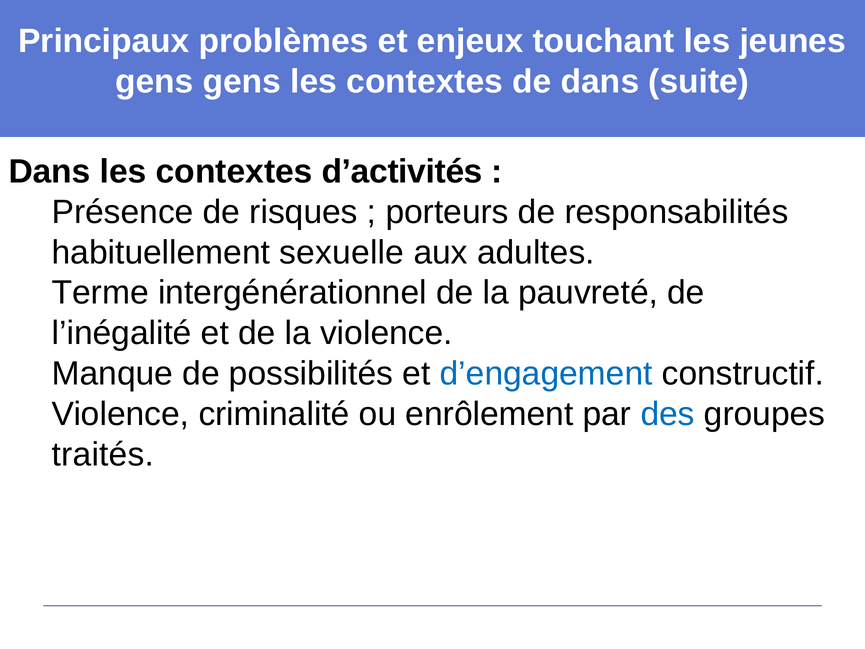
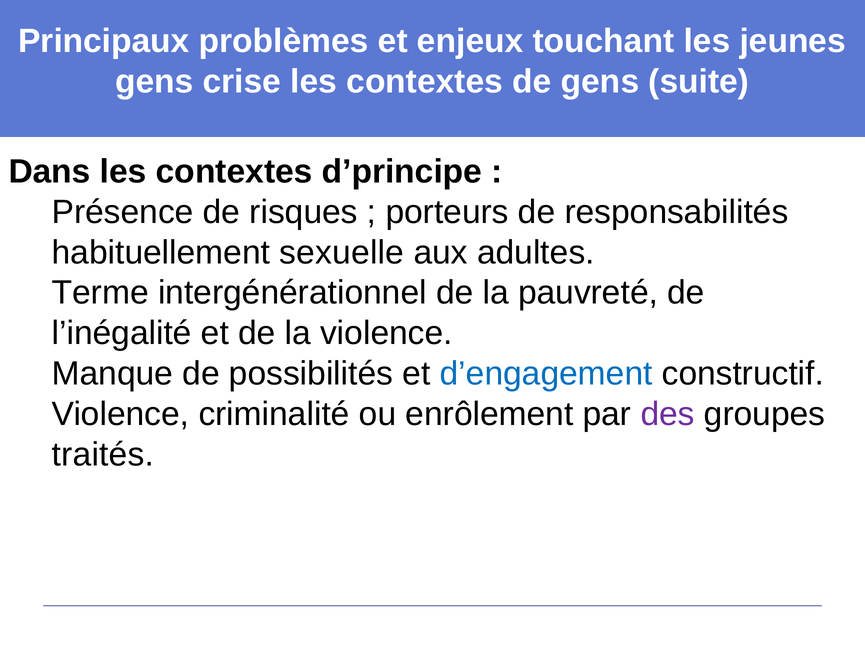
gens gens: gens -> crise (242, 82)
de dans: dans -> gens (600, 82)
d’activités: d’activités -> d’principe (402, 172)
des colour: blue -> purple (668, 414)
